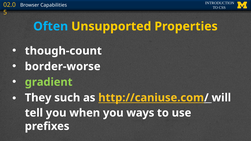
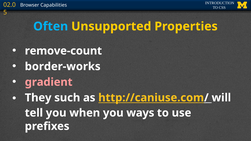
though-count: though-count -> remove-count (63, 51)
border-worse: border-worse -> border-works (63, 67)
gradient colour: light green -> pink (49, 82)
